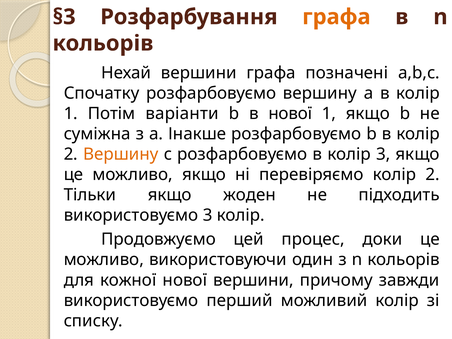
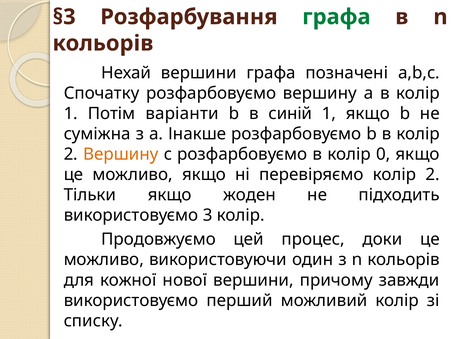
графа colour: orange -> green (336, 17)
в нової: нової -> синій (290, 113)
колір 3: 3 -> 0 (383, 154)
